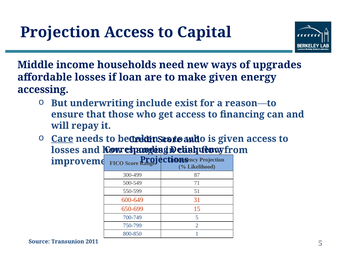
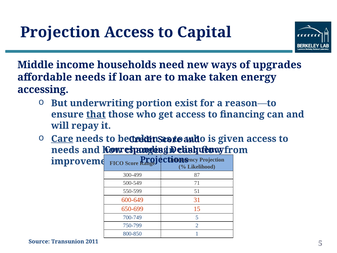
affordable losses: losses -> needs (90, 77)
make given: given -> taken (223, 77)
include: include -> portion (154, 103)
that underline: none -> present (96, 114)
losses: losses -> needs (65, 150)
